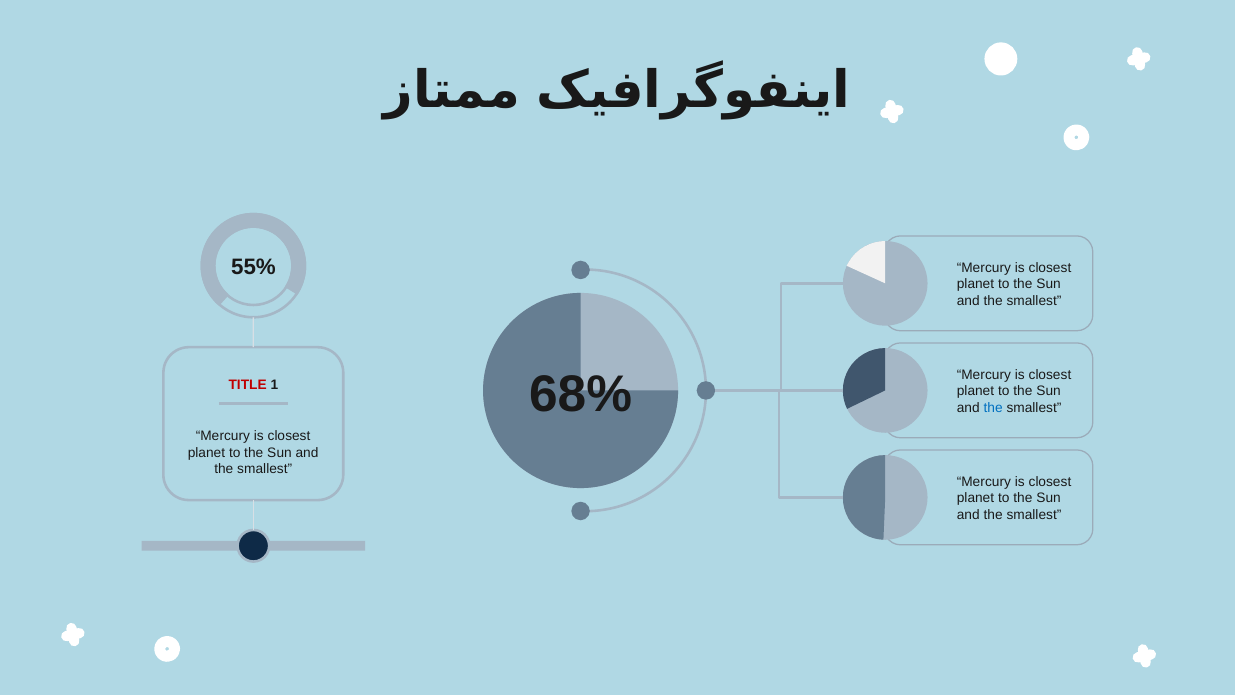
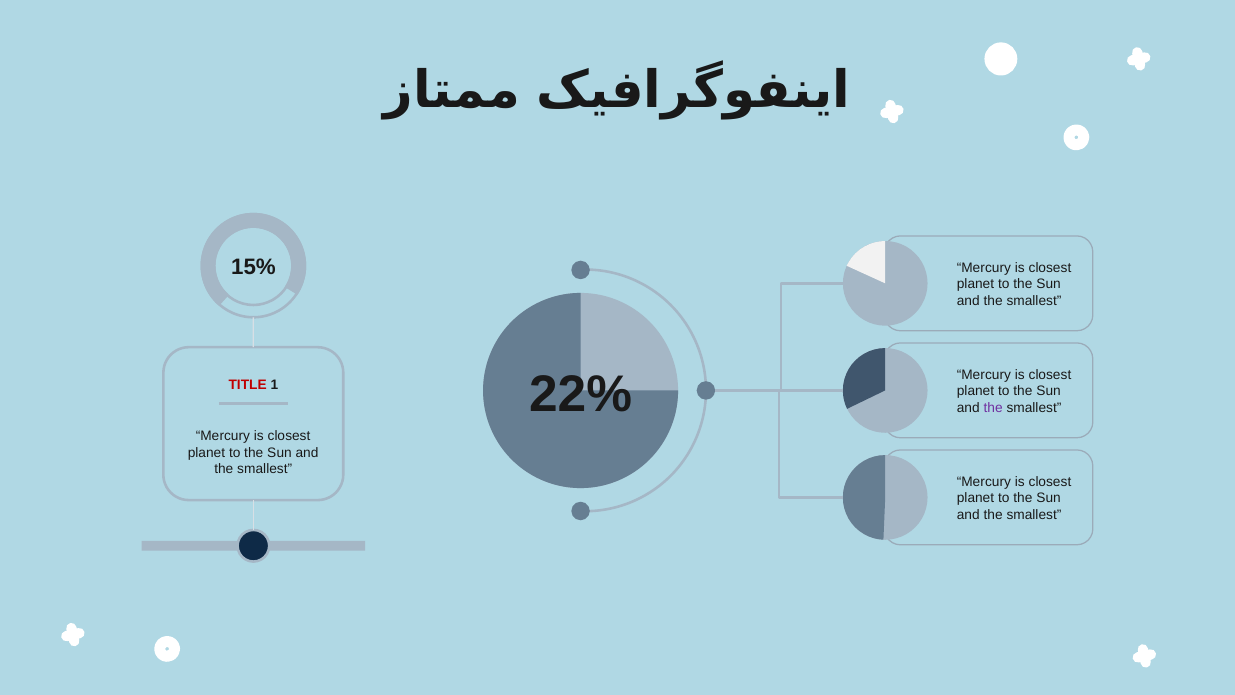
55%: 55% -> 15% (253, 267)
68%: 68% -> 22% (581, 394)
the colour: blue -> purple (993, 408)
